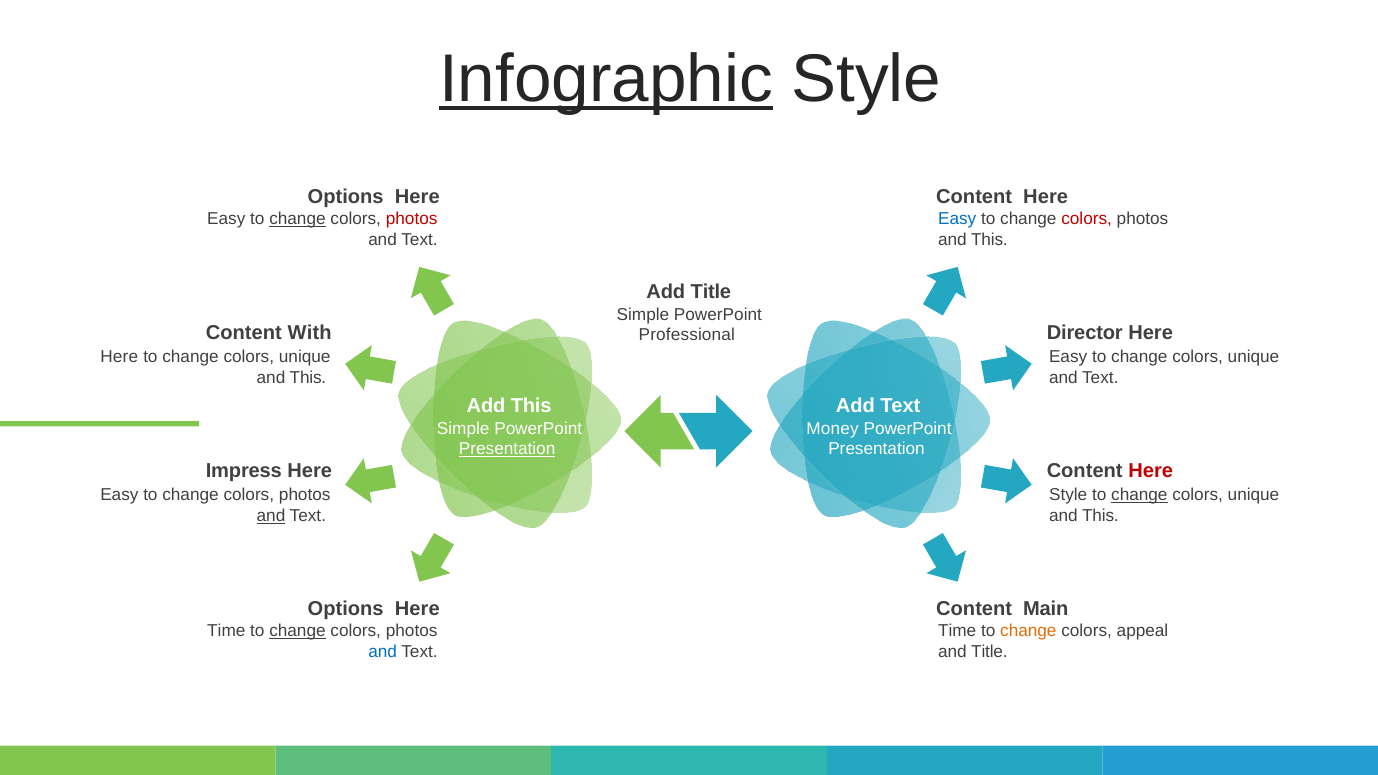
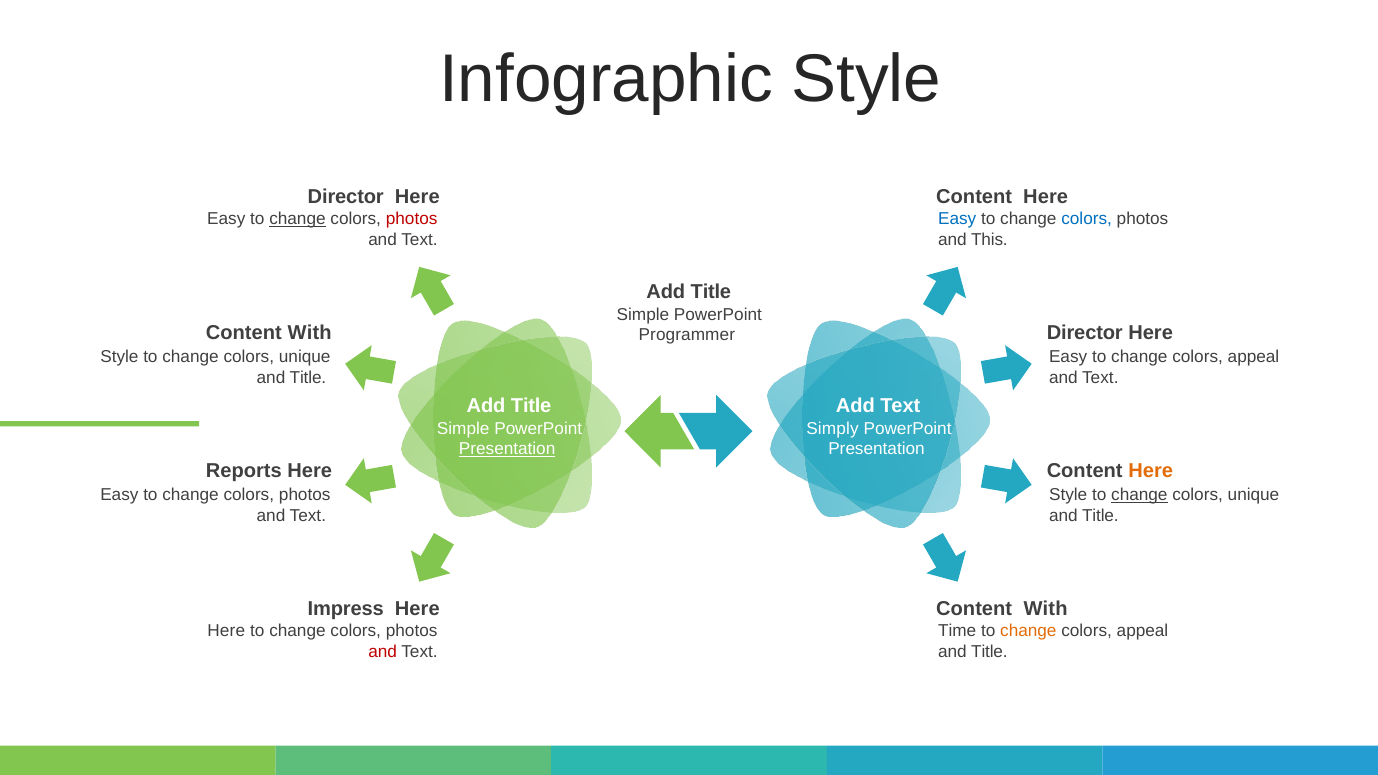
Infographic underline: present -> none (606, 79)
Options: Options -> Director (346, 197)
colors colour: red -> blue (1087, 219)
Professional: Professional -> Programmer (687, 335)
Here: Here -> Style (119, 357)
unique: unique -> appeal (1254, 357)
This: This -> Title (308, 378)
This: This -> Title (531, 406)
Money: Money -> Simply (833, 428)
Impress: Impress -> Reports (244, 471)
Here colour: red -> orange (1151, 471)
and underline: present -> none (271, 516)
This: This -> Title (1100, 516)
Options: Options -> Impress (346, 609)
Main: Main -> With (1046, 609)
Time: Time -> Here (226, 631)
change underline: present -> none (297, 631)
and colour: blue -> red (383, 652)
